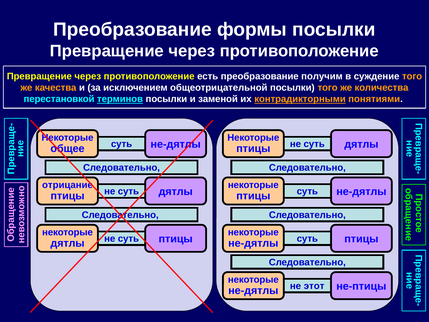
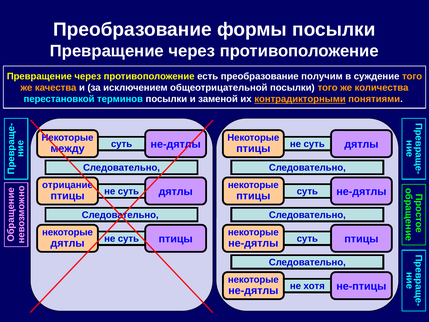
терминов underline: present -> none (120, 99)
общее: общее -> между (68, 149)
этот: этот -> хотя (314, 286)
